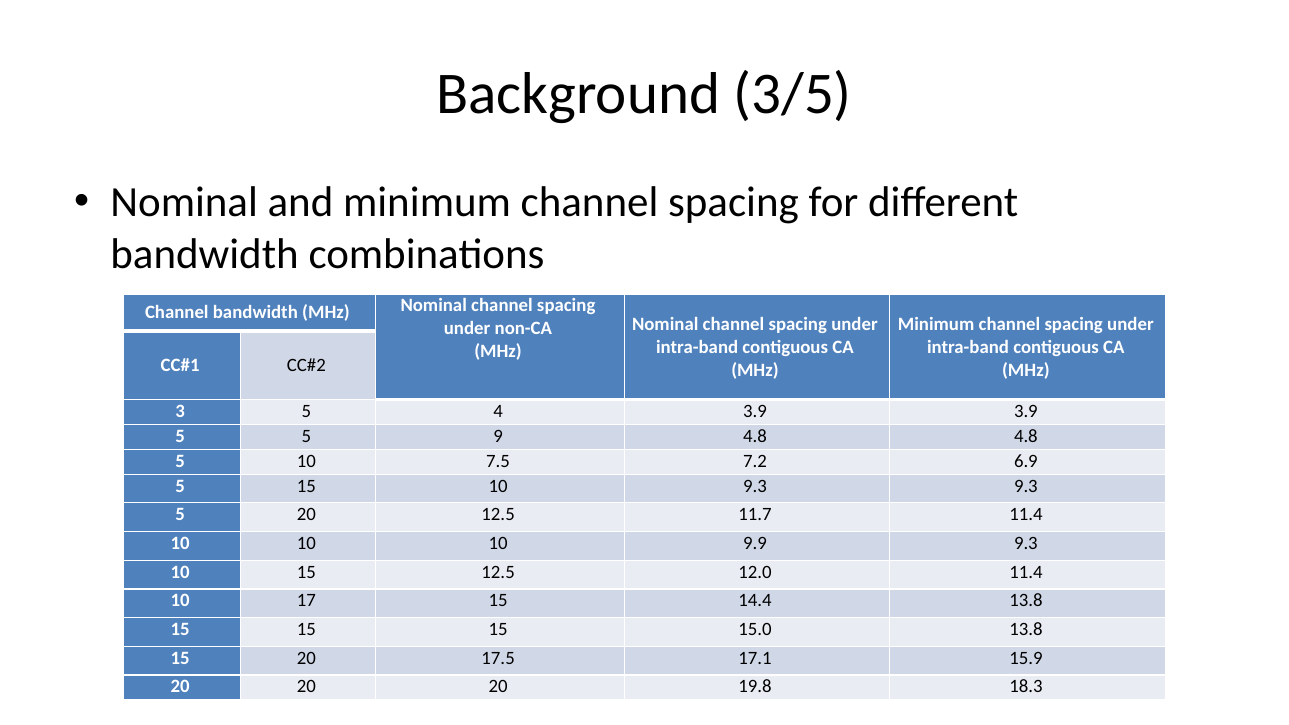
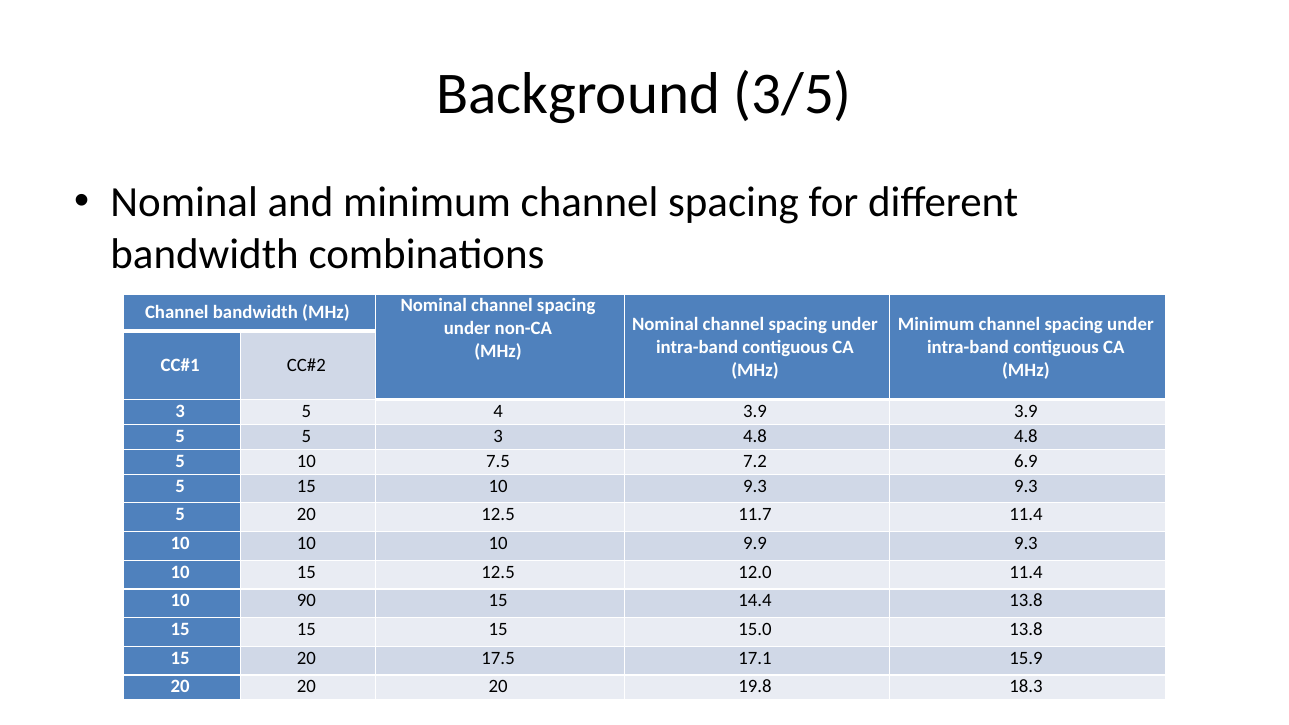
5 9: 9 -> 3 (498, 436)
17: 17 -> 90 (306, 601)
